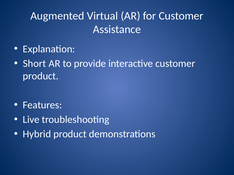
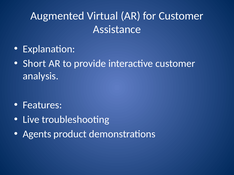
product: product -> analysis (41, 76)
Hybrid: Hybrid -> Agents (37, 134)
